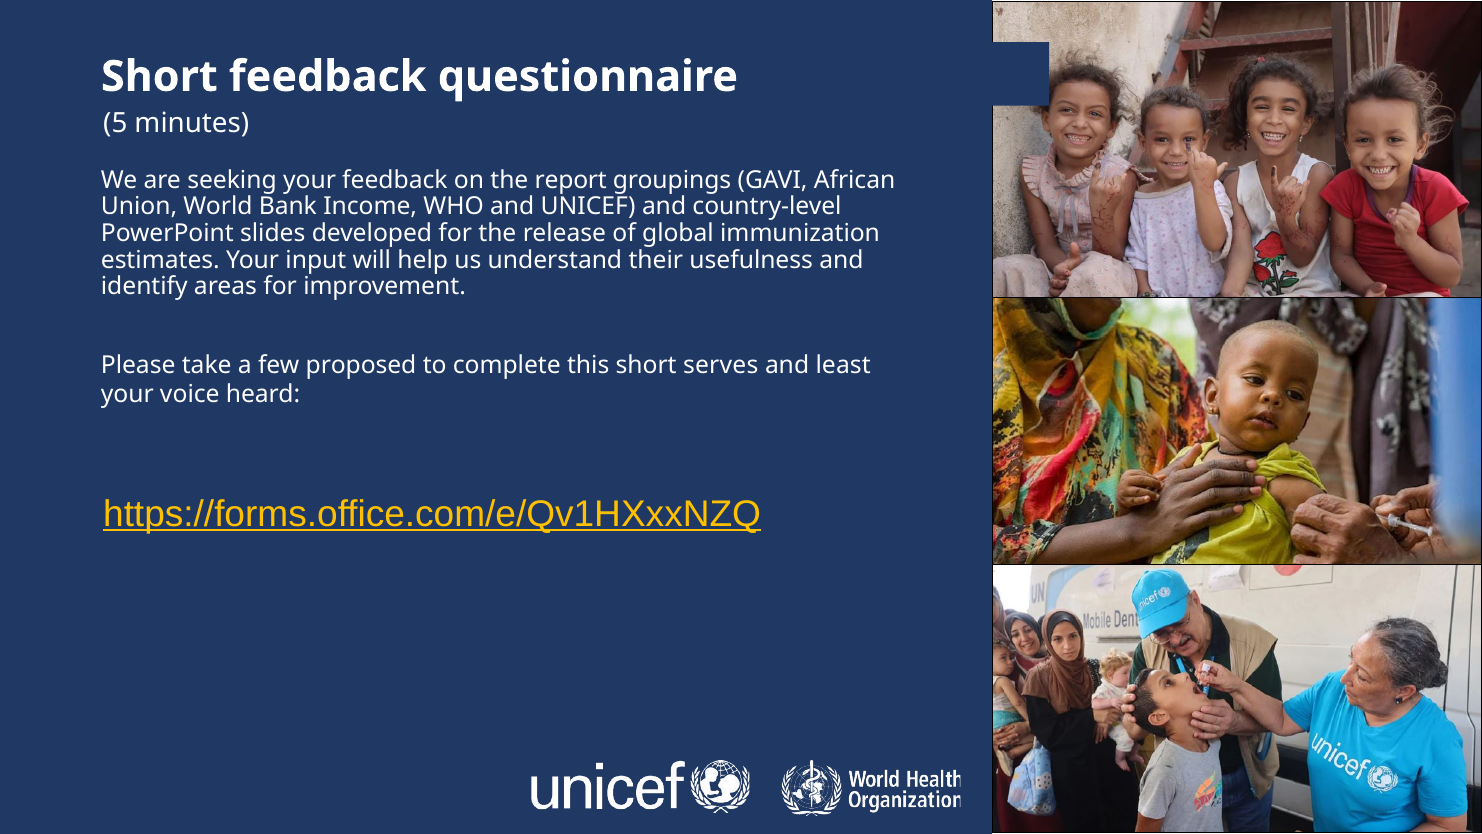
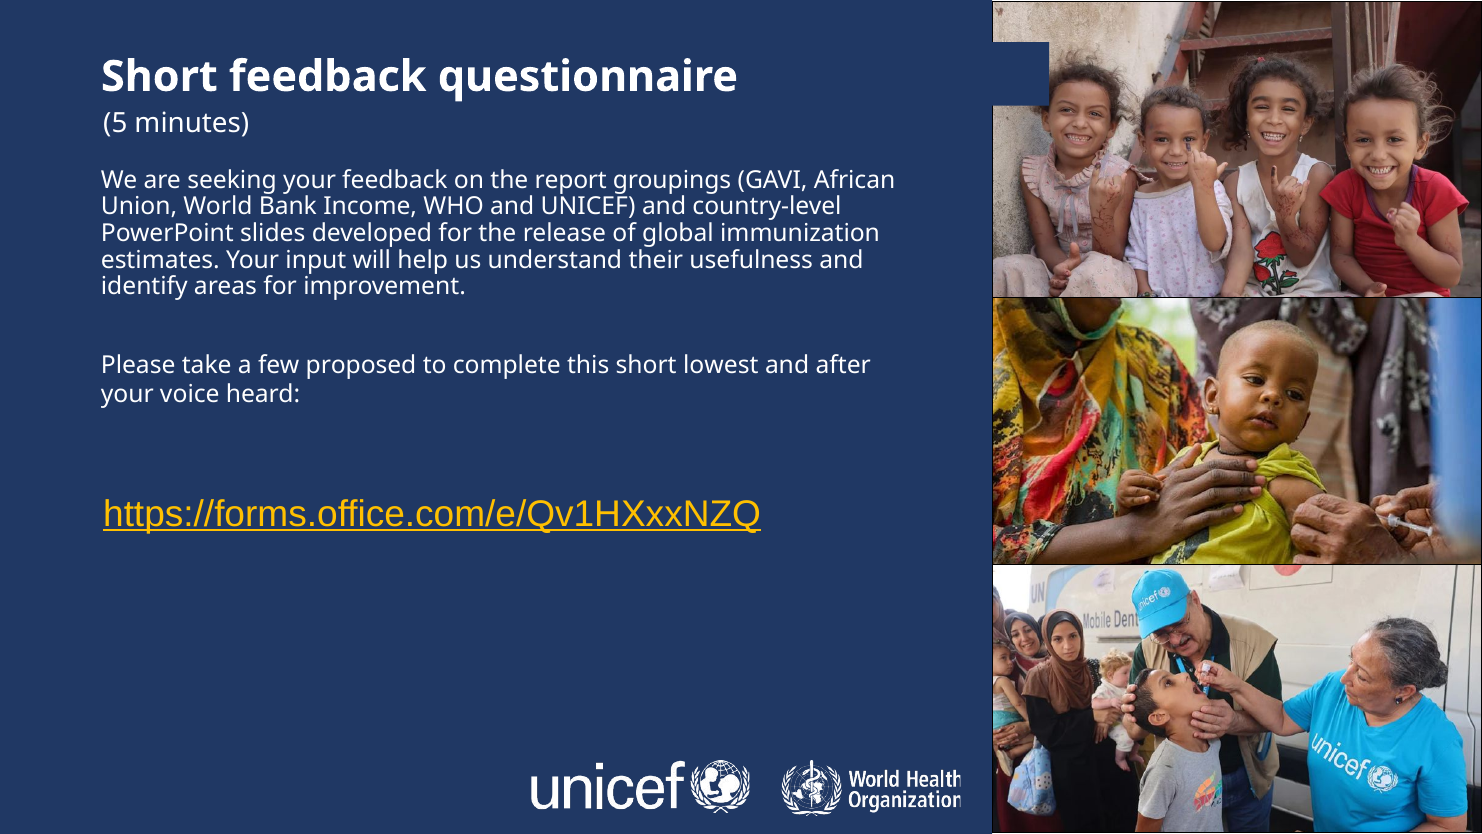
serves: serves -> lowest (721, 365)
least: least -> after (843, 365)
